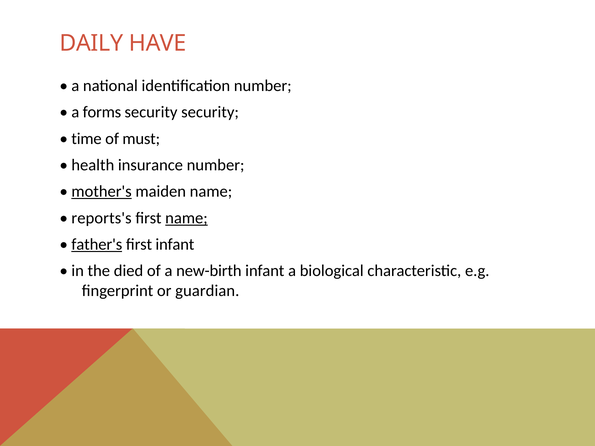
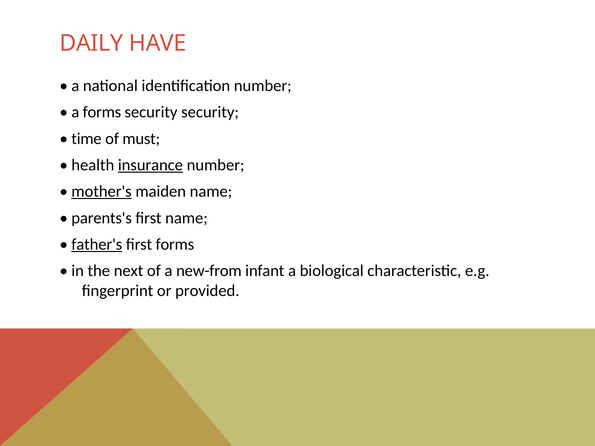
insurance underline: none -> present (150, 165)
reports's: reports's -> parents's (102, 218)
name underline: present -> none (186, 218)
first infant: infant -> forms (175, 245)
died: died -> next (129, 271)
new-birth: new-birth -> new-from (209, 271)
guardian: guardian -> provided (207, 291)
